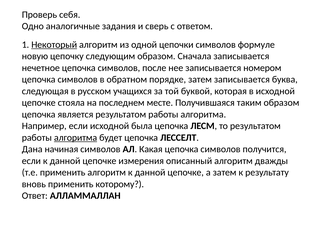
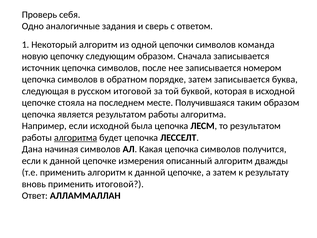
Некоторый underline: present -> none (54, 45)
формуле: формуле -> команда (256, 45)
нечетное: нечетное -> источник (41, 68)
русском учащихся: учащихся -> итоговой (132, 91)
применить которому: которому -> итоговой (120, 184)
